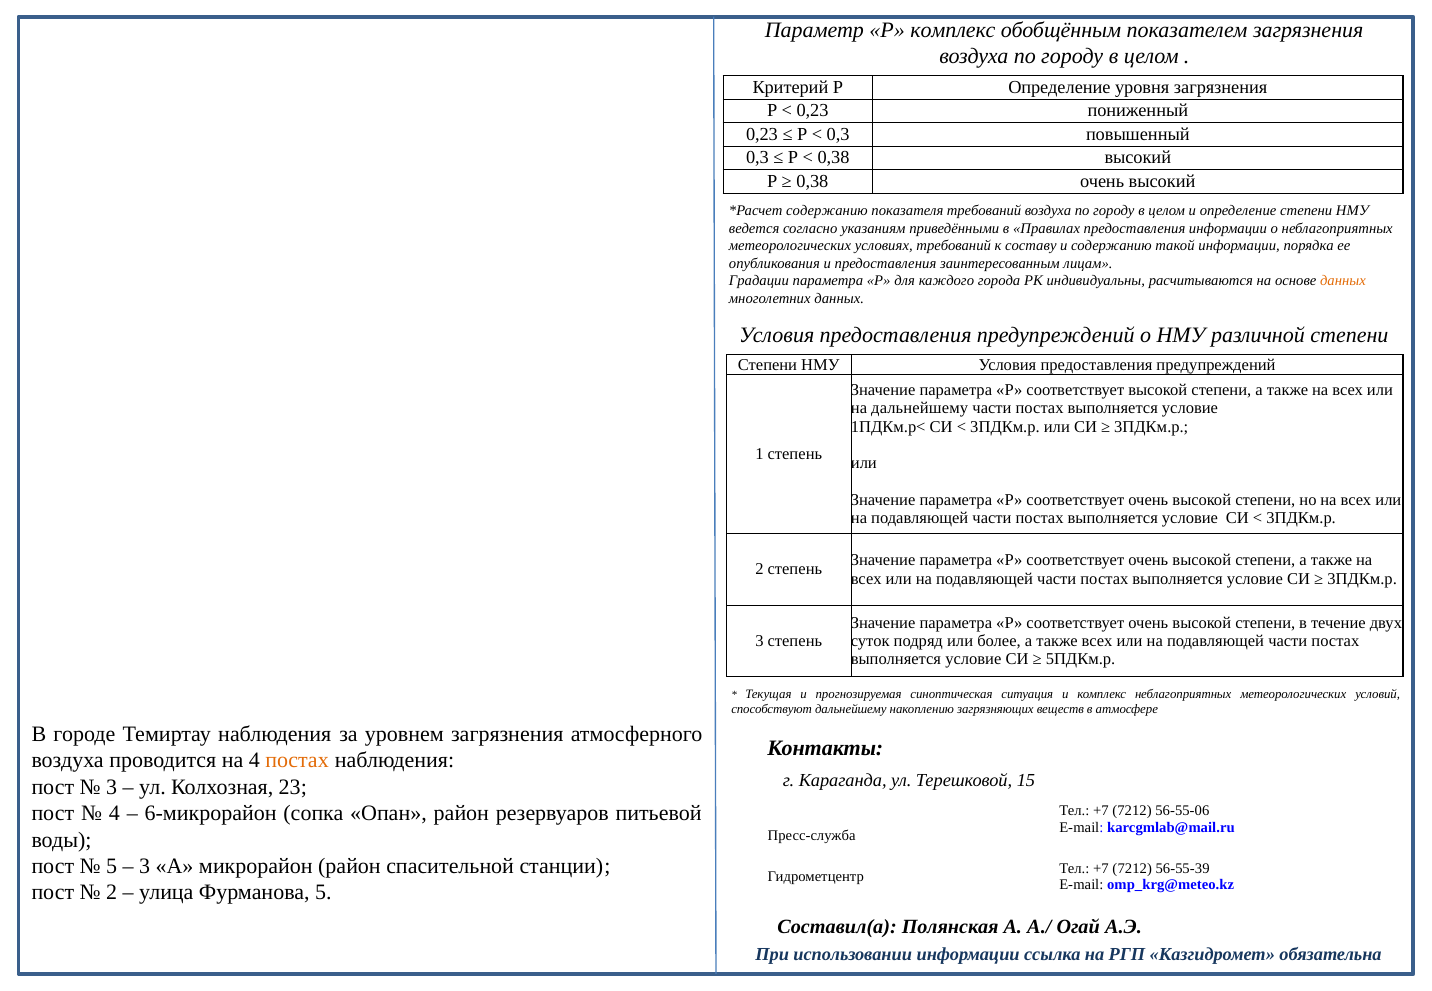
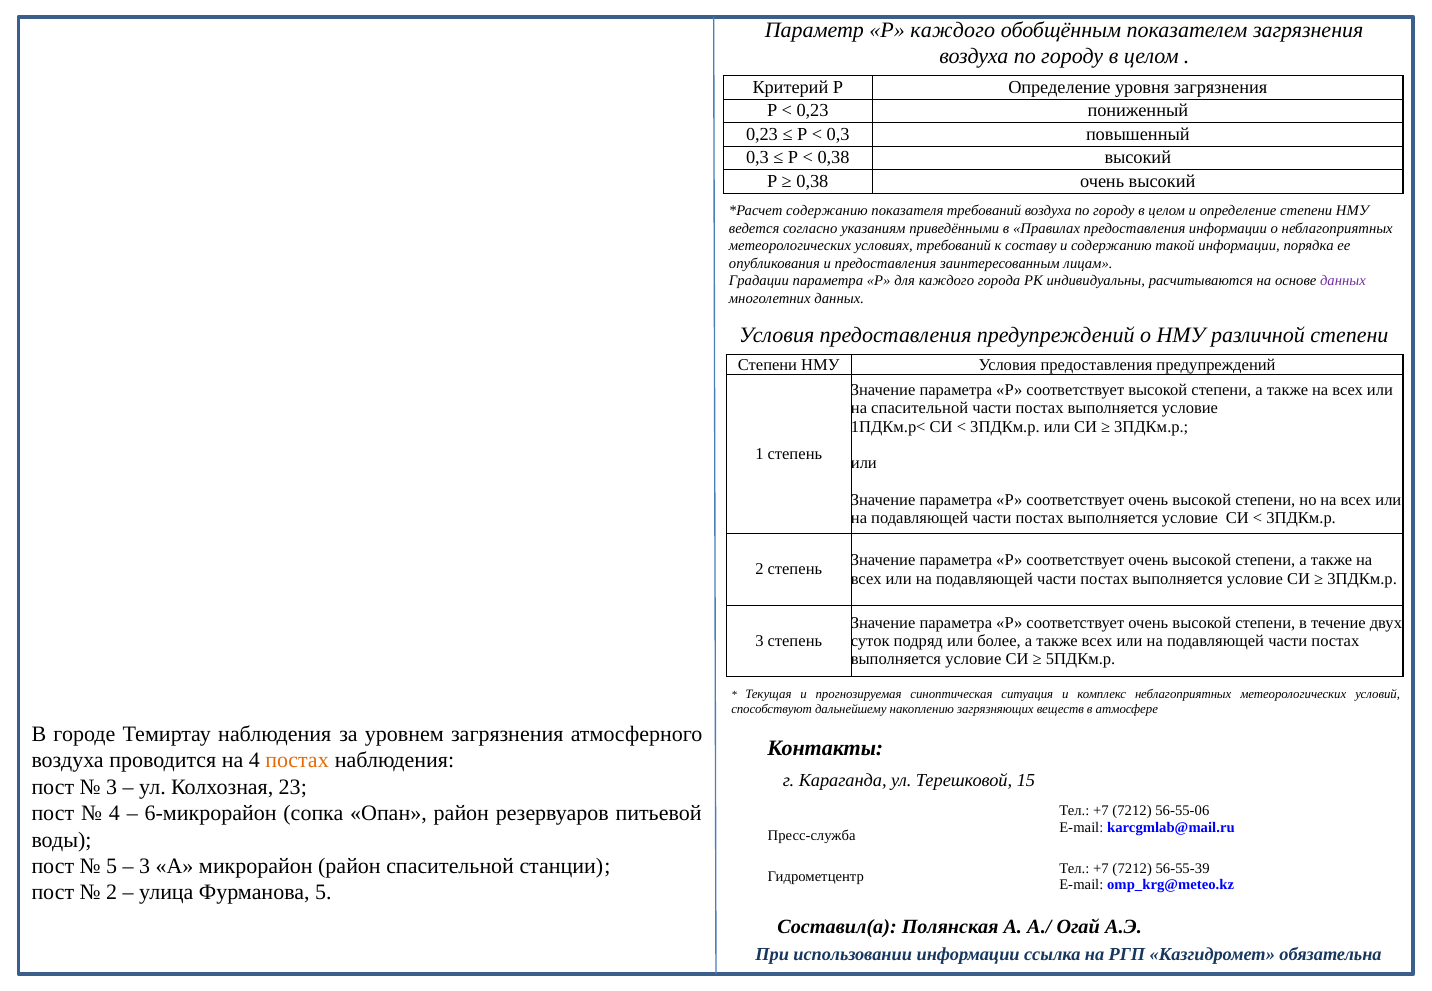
Р комплекс: комплекс -> каждого (953, 30)
данных colour: orange -> purple (1343, 281)
на дальнейшему: дальнейшему -> спасительной (920, 408)
